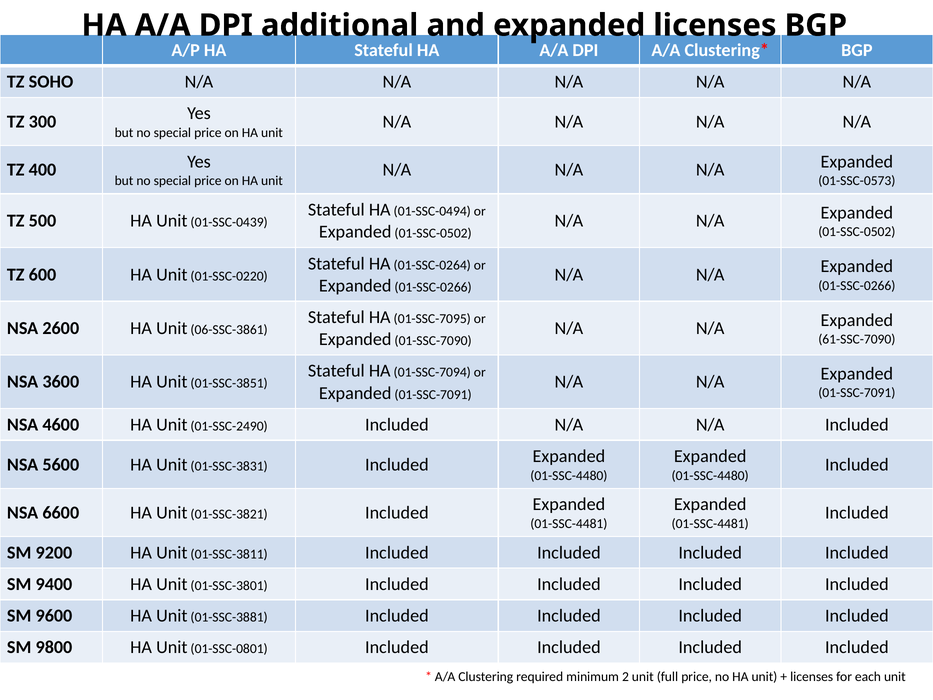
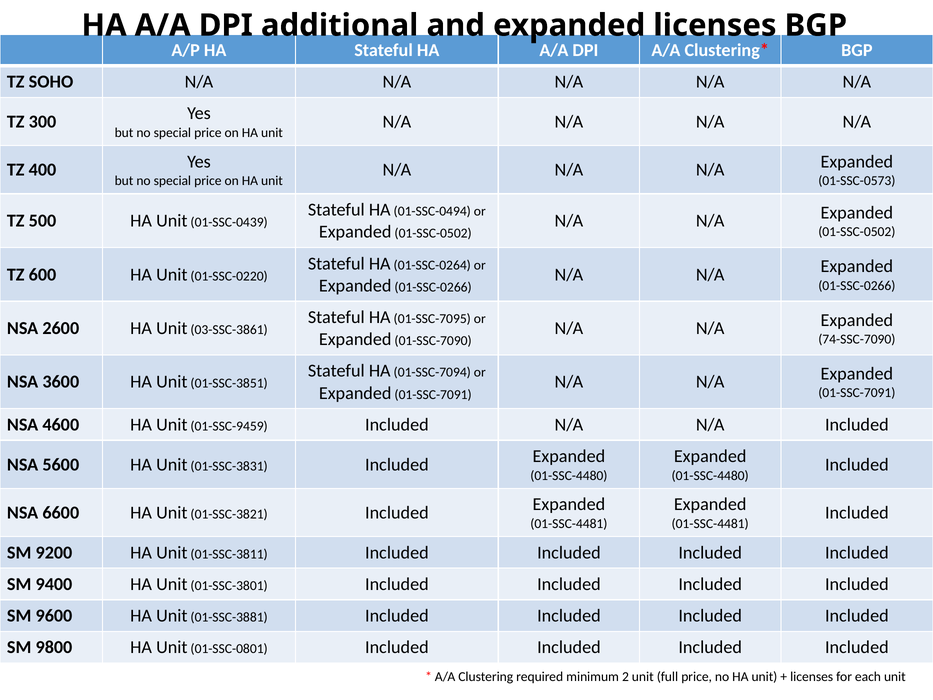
06-SSC-3861: 06-SSC-3861 -> 03-SSC-3861 (229, 330)
61-SSC-7090: 61-SSC-7090 -> 74-SSC-7090 (857, 339)
01-SSC-2490: 01-SSC-2490 -> 01-SSC-9459 (229, 426)
